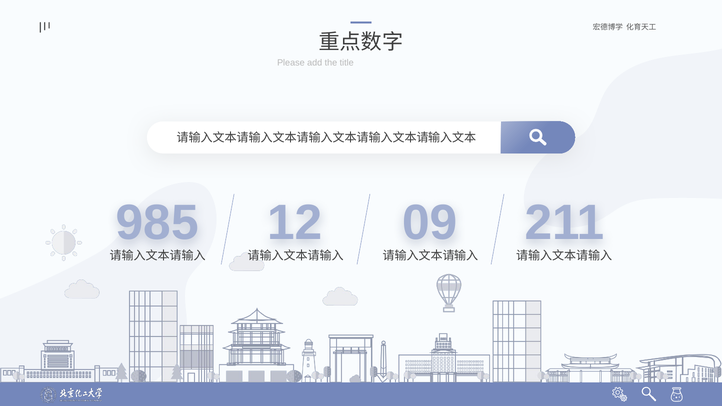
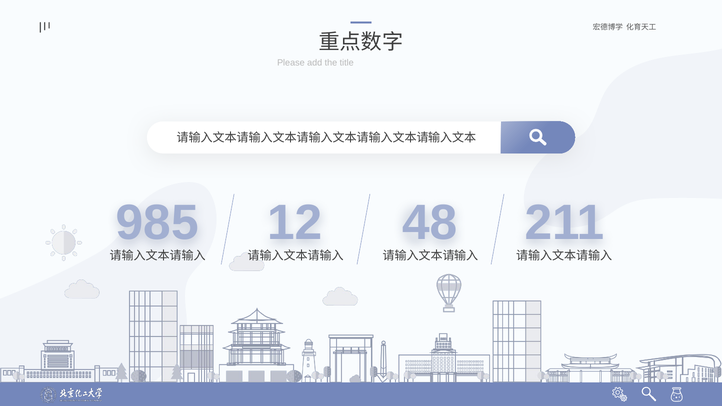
09: 09 -> 48 (430, 223)
